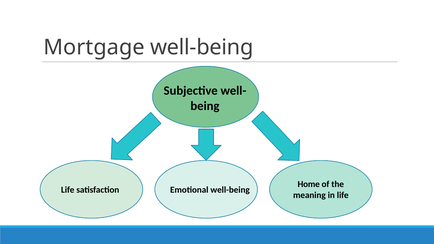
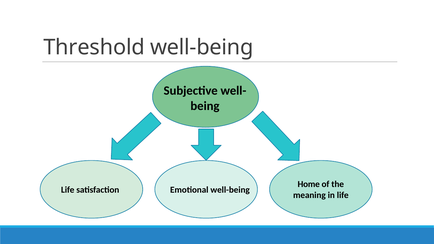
Mortgage: Mortgage -> Threshold (94, 47)
